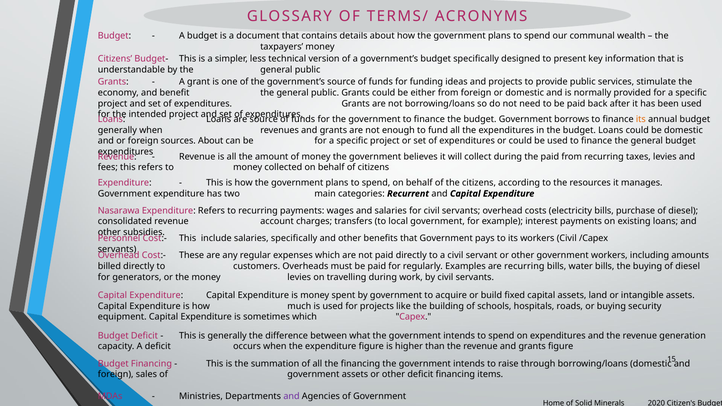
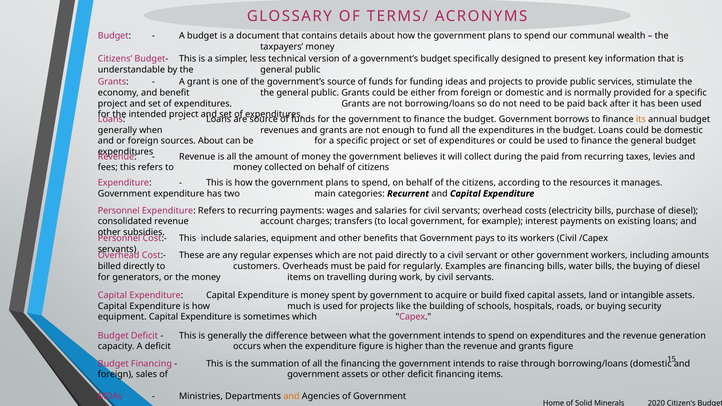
Nasarawa: Nasarawa -> Personnel (119, 211)
salaries specifically: specifically -> equipment (294, 238)
are recurring: recurring -> financing (524, 266)
money levies: levies -> items (299, 277)
and colour: purple -> orange (291, 396)
